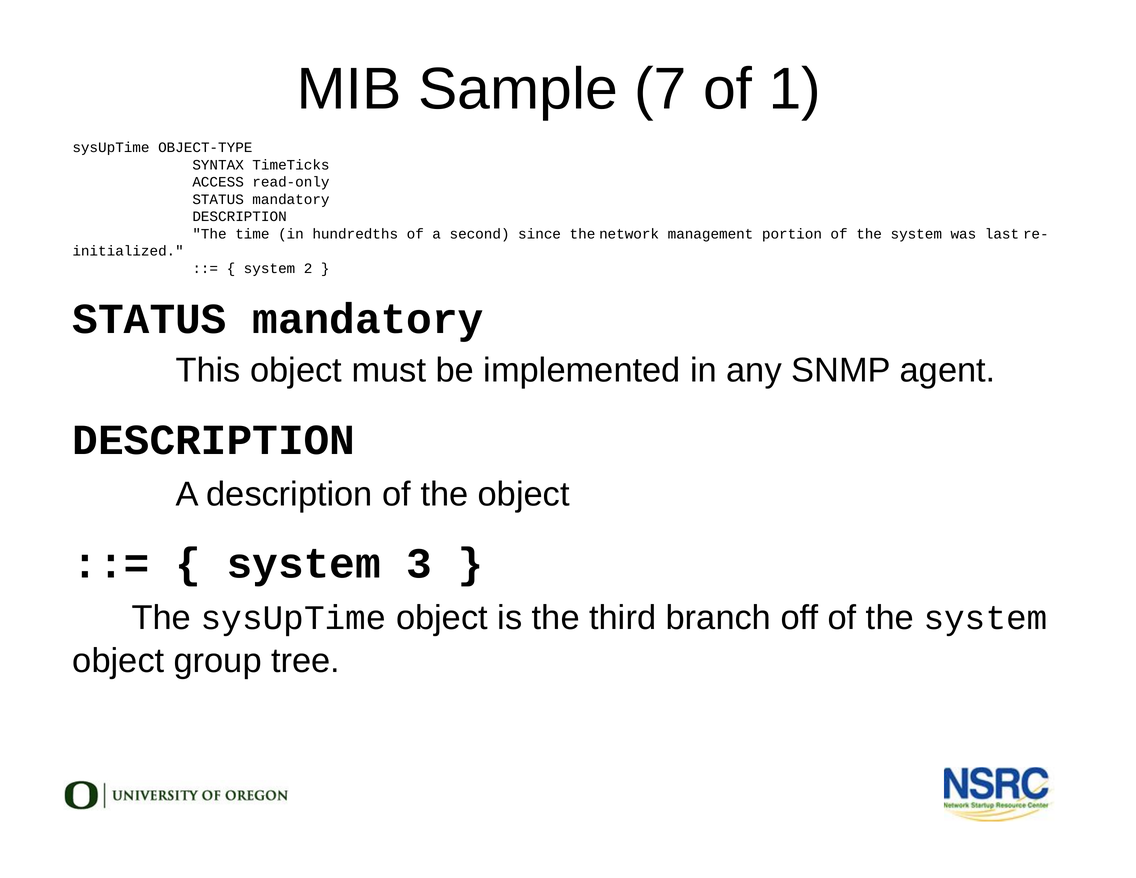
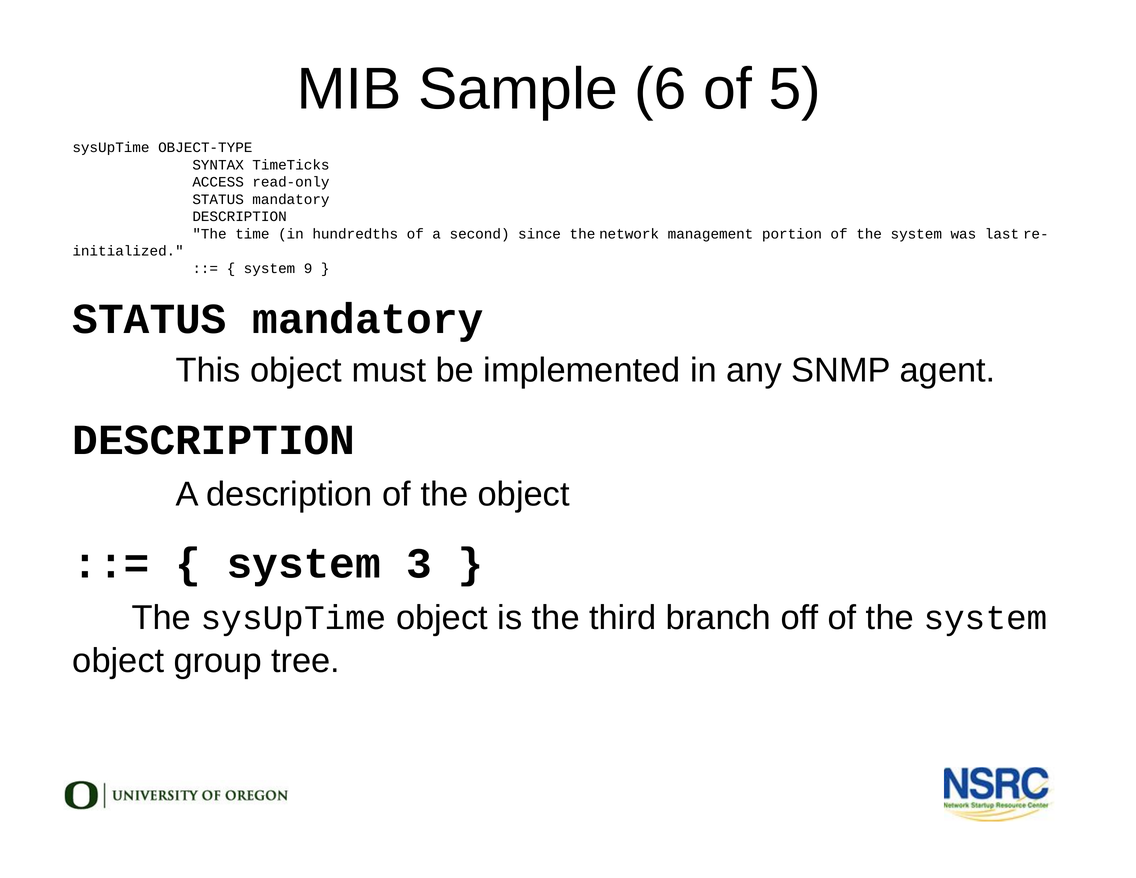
7: 7 -> 6 (660, 89)
1: 1 -> 5 (795, 89)
2: 2 -> 9 (308, 268)
